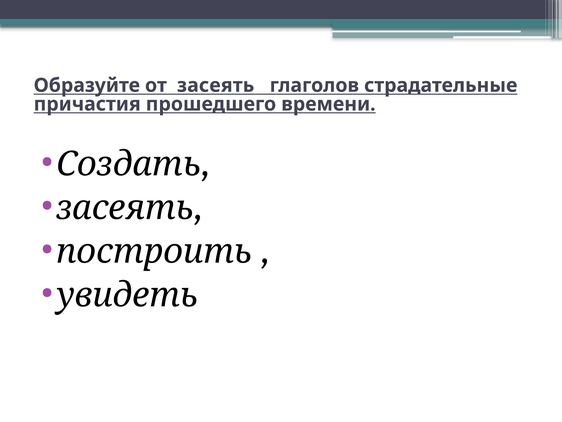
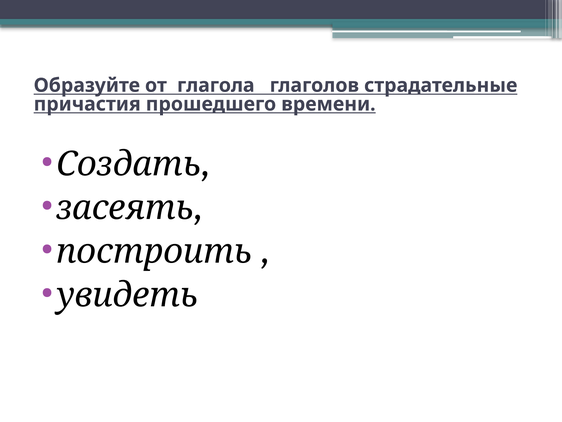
от засеять: засеять -> глагола (216, 85)
